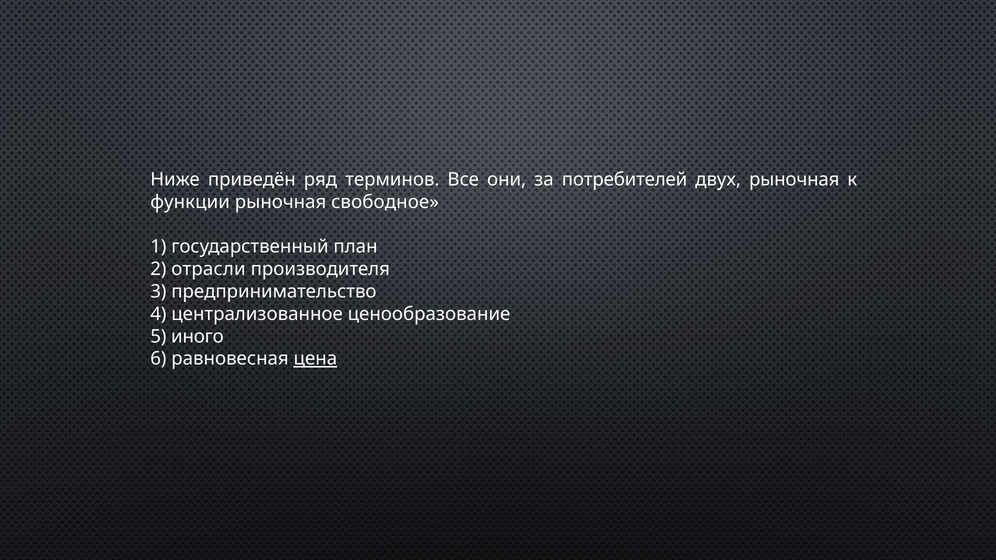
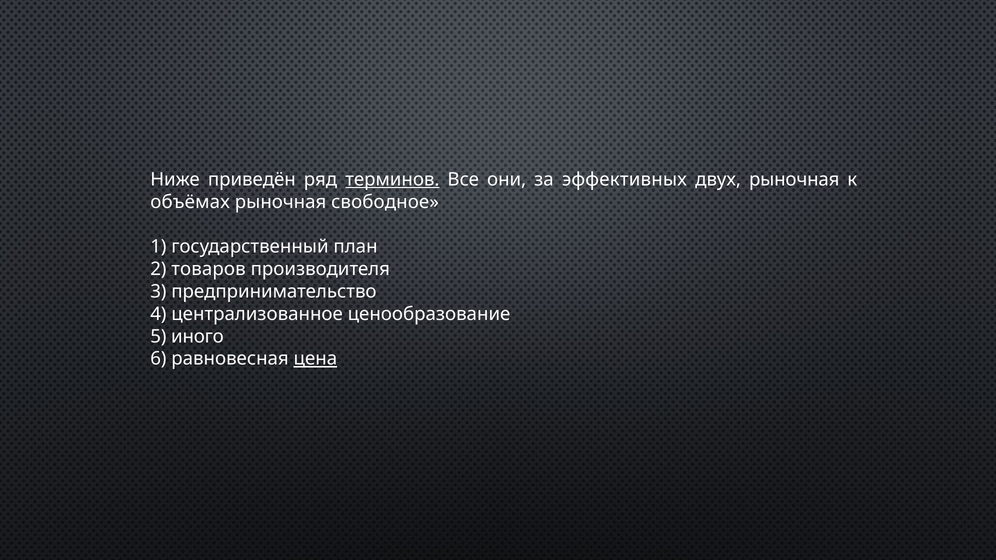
терминов underline: none -> present (392, 180)
потребителей: потребителей -> эффективных (624, 180)
функции: функции -> объёмах (190, 202)
отрасли: отрасли -> товаров (208, 269)
